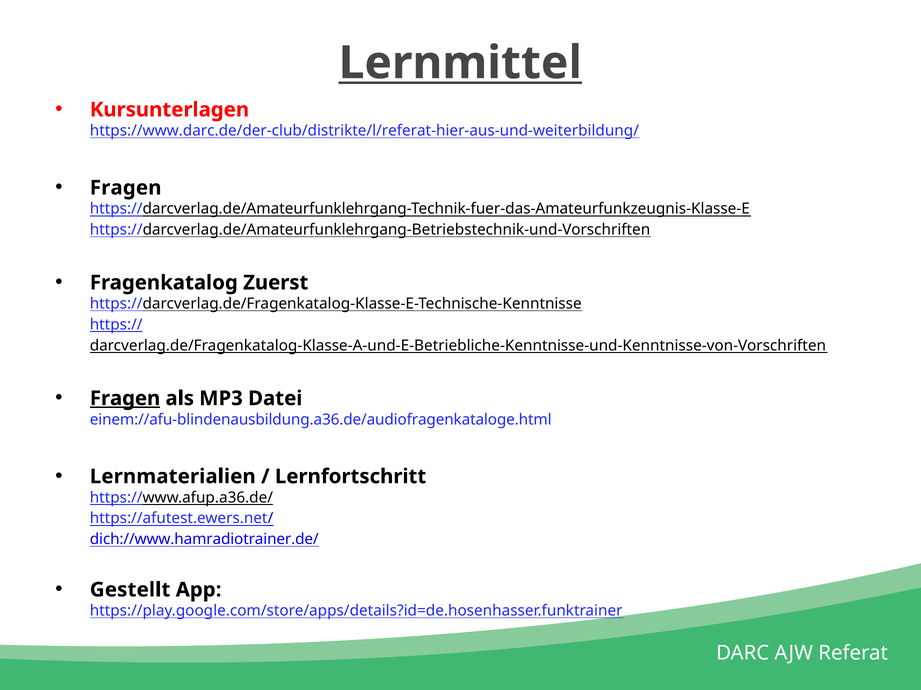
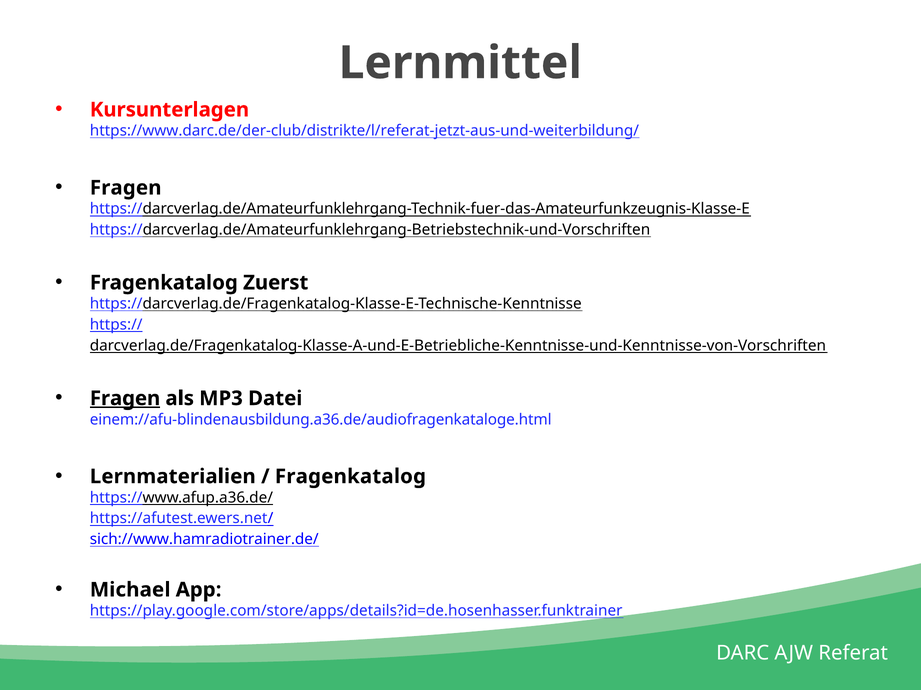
Lernmittel underline: present -> none (460, 63)
https://www.darc.de/der-club/distrikte/l/referat-hier-aus-und-weiterbildung/: https://www.darc.de/der-club/distrikte/l/referat-hier-aus-und-weiterbildung/ -> https://www.darc.de/der-club/distrikte/l/referat-jetzt-aus-und-weiterbildung/ (364, 131)
Lernfortschritt: Lernfortschritt -> Fragenkatalog (350, 477)
dich://www.hamradiotrainer.de/: dich://www.hamradiotrainer.de/ -> sich://www.hamradiotrainer.de/ (204, 540)
Gestellt: Gestellt -> Michael (130, 590)
